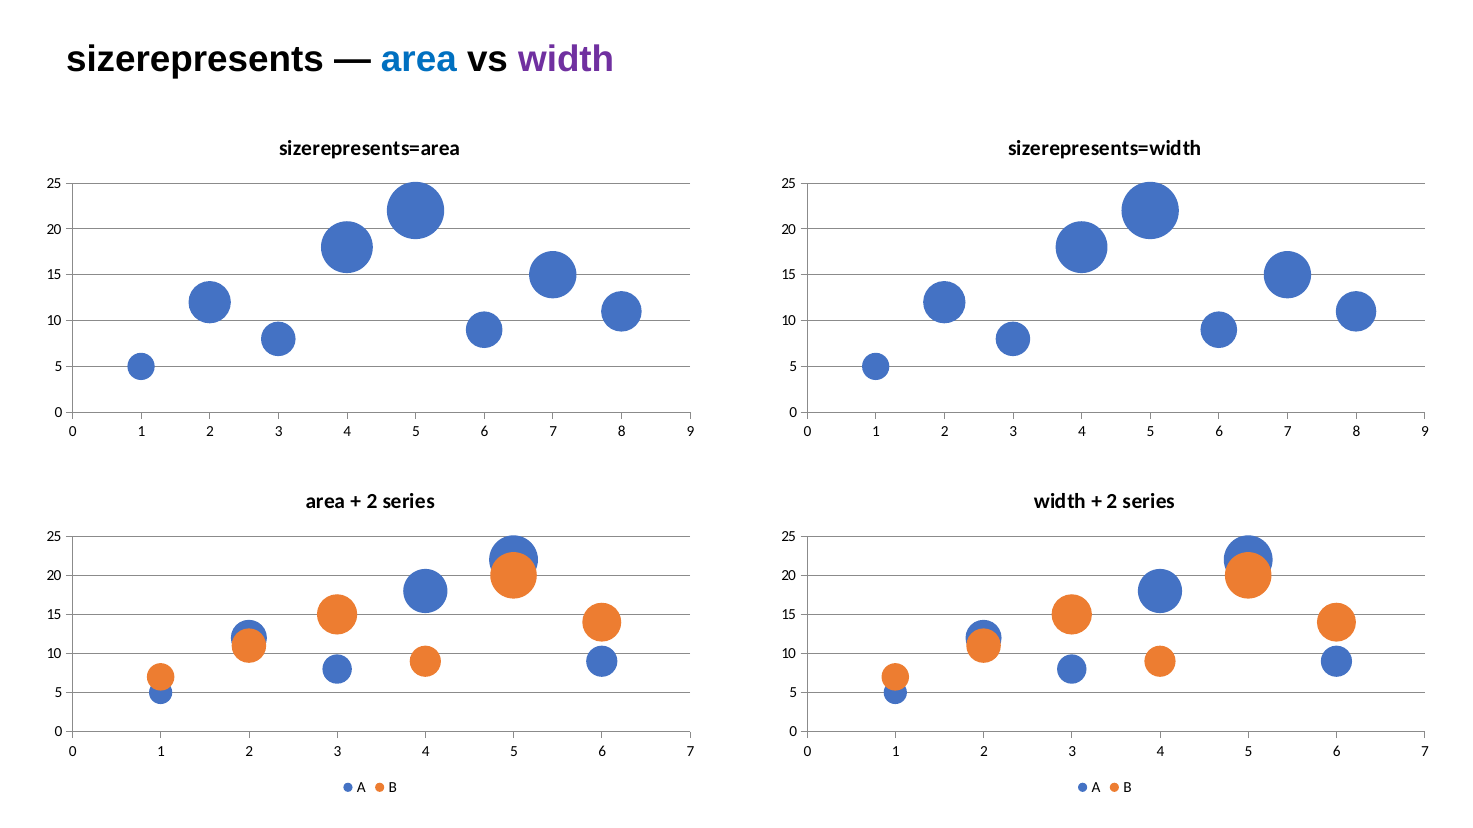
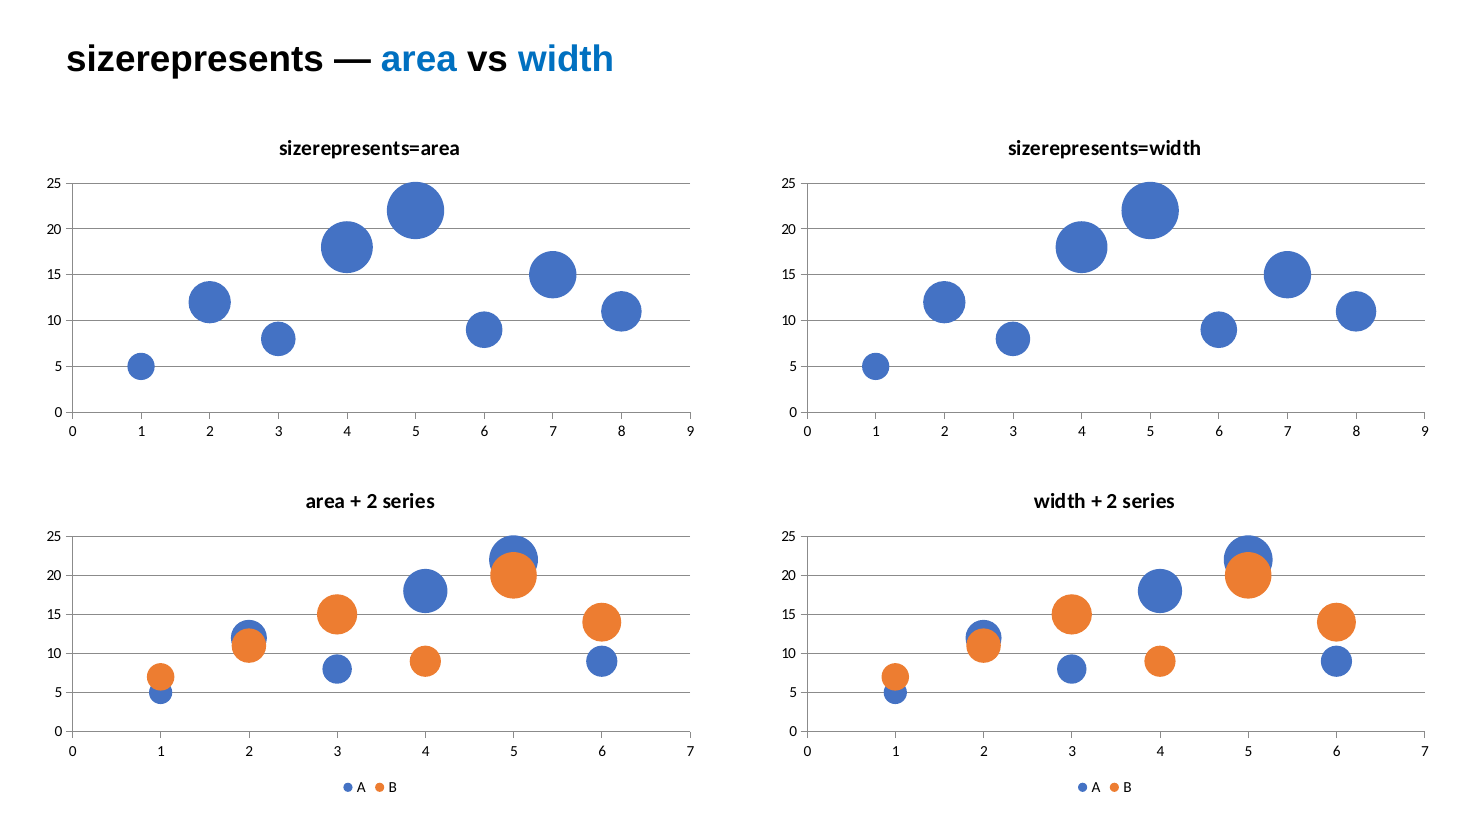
width colour: purple -> blue (566, 60)
